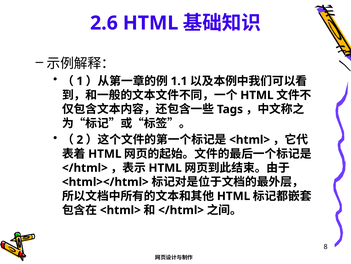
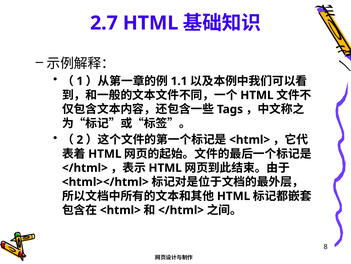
2.6: 2.6 -> 2.7 (104, 23)
